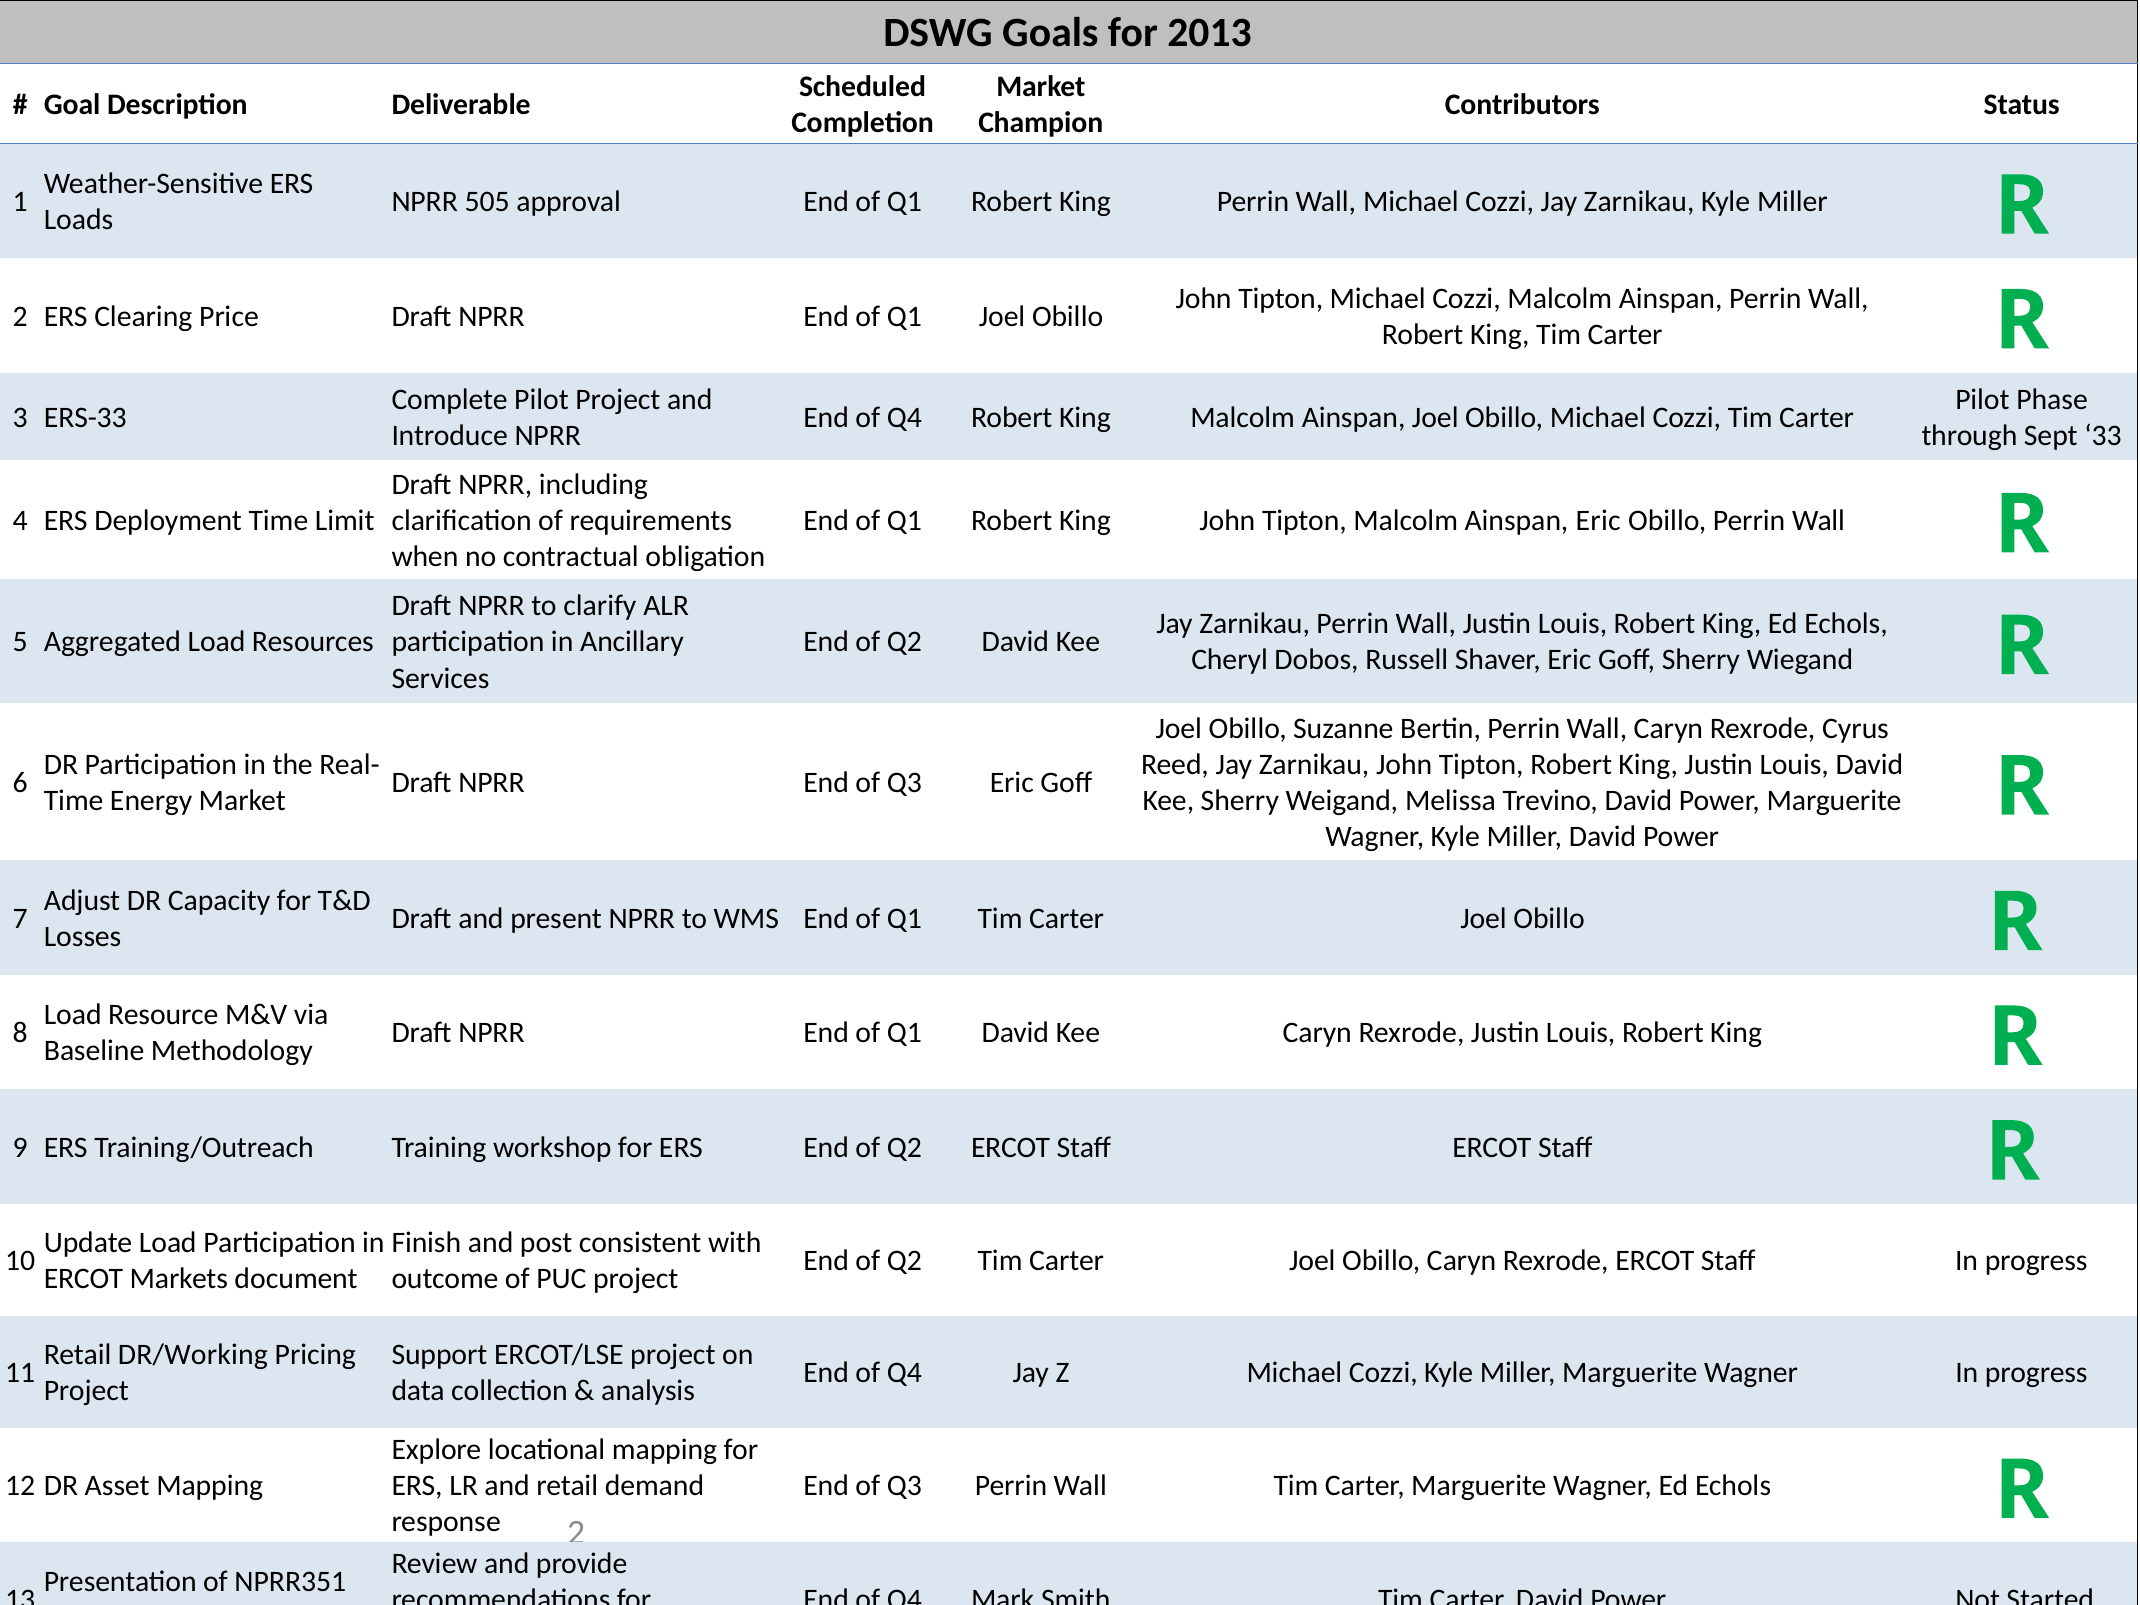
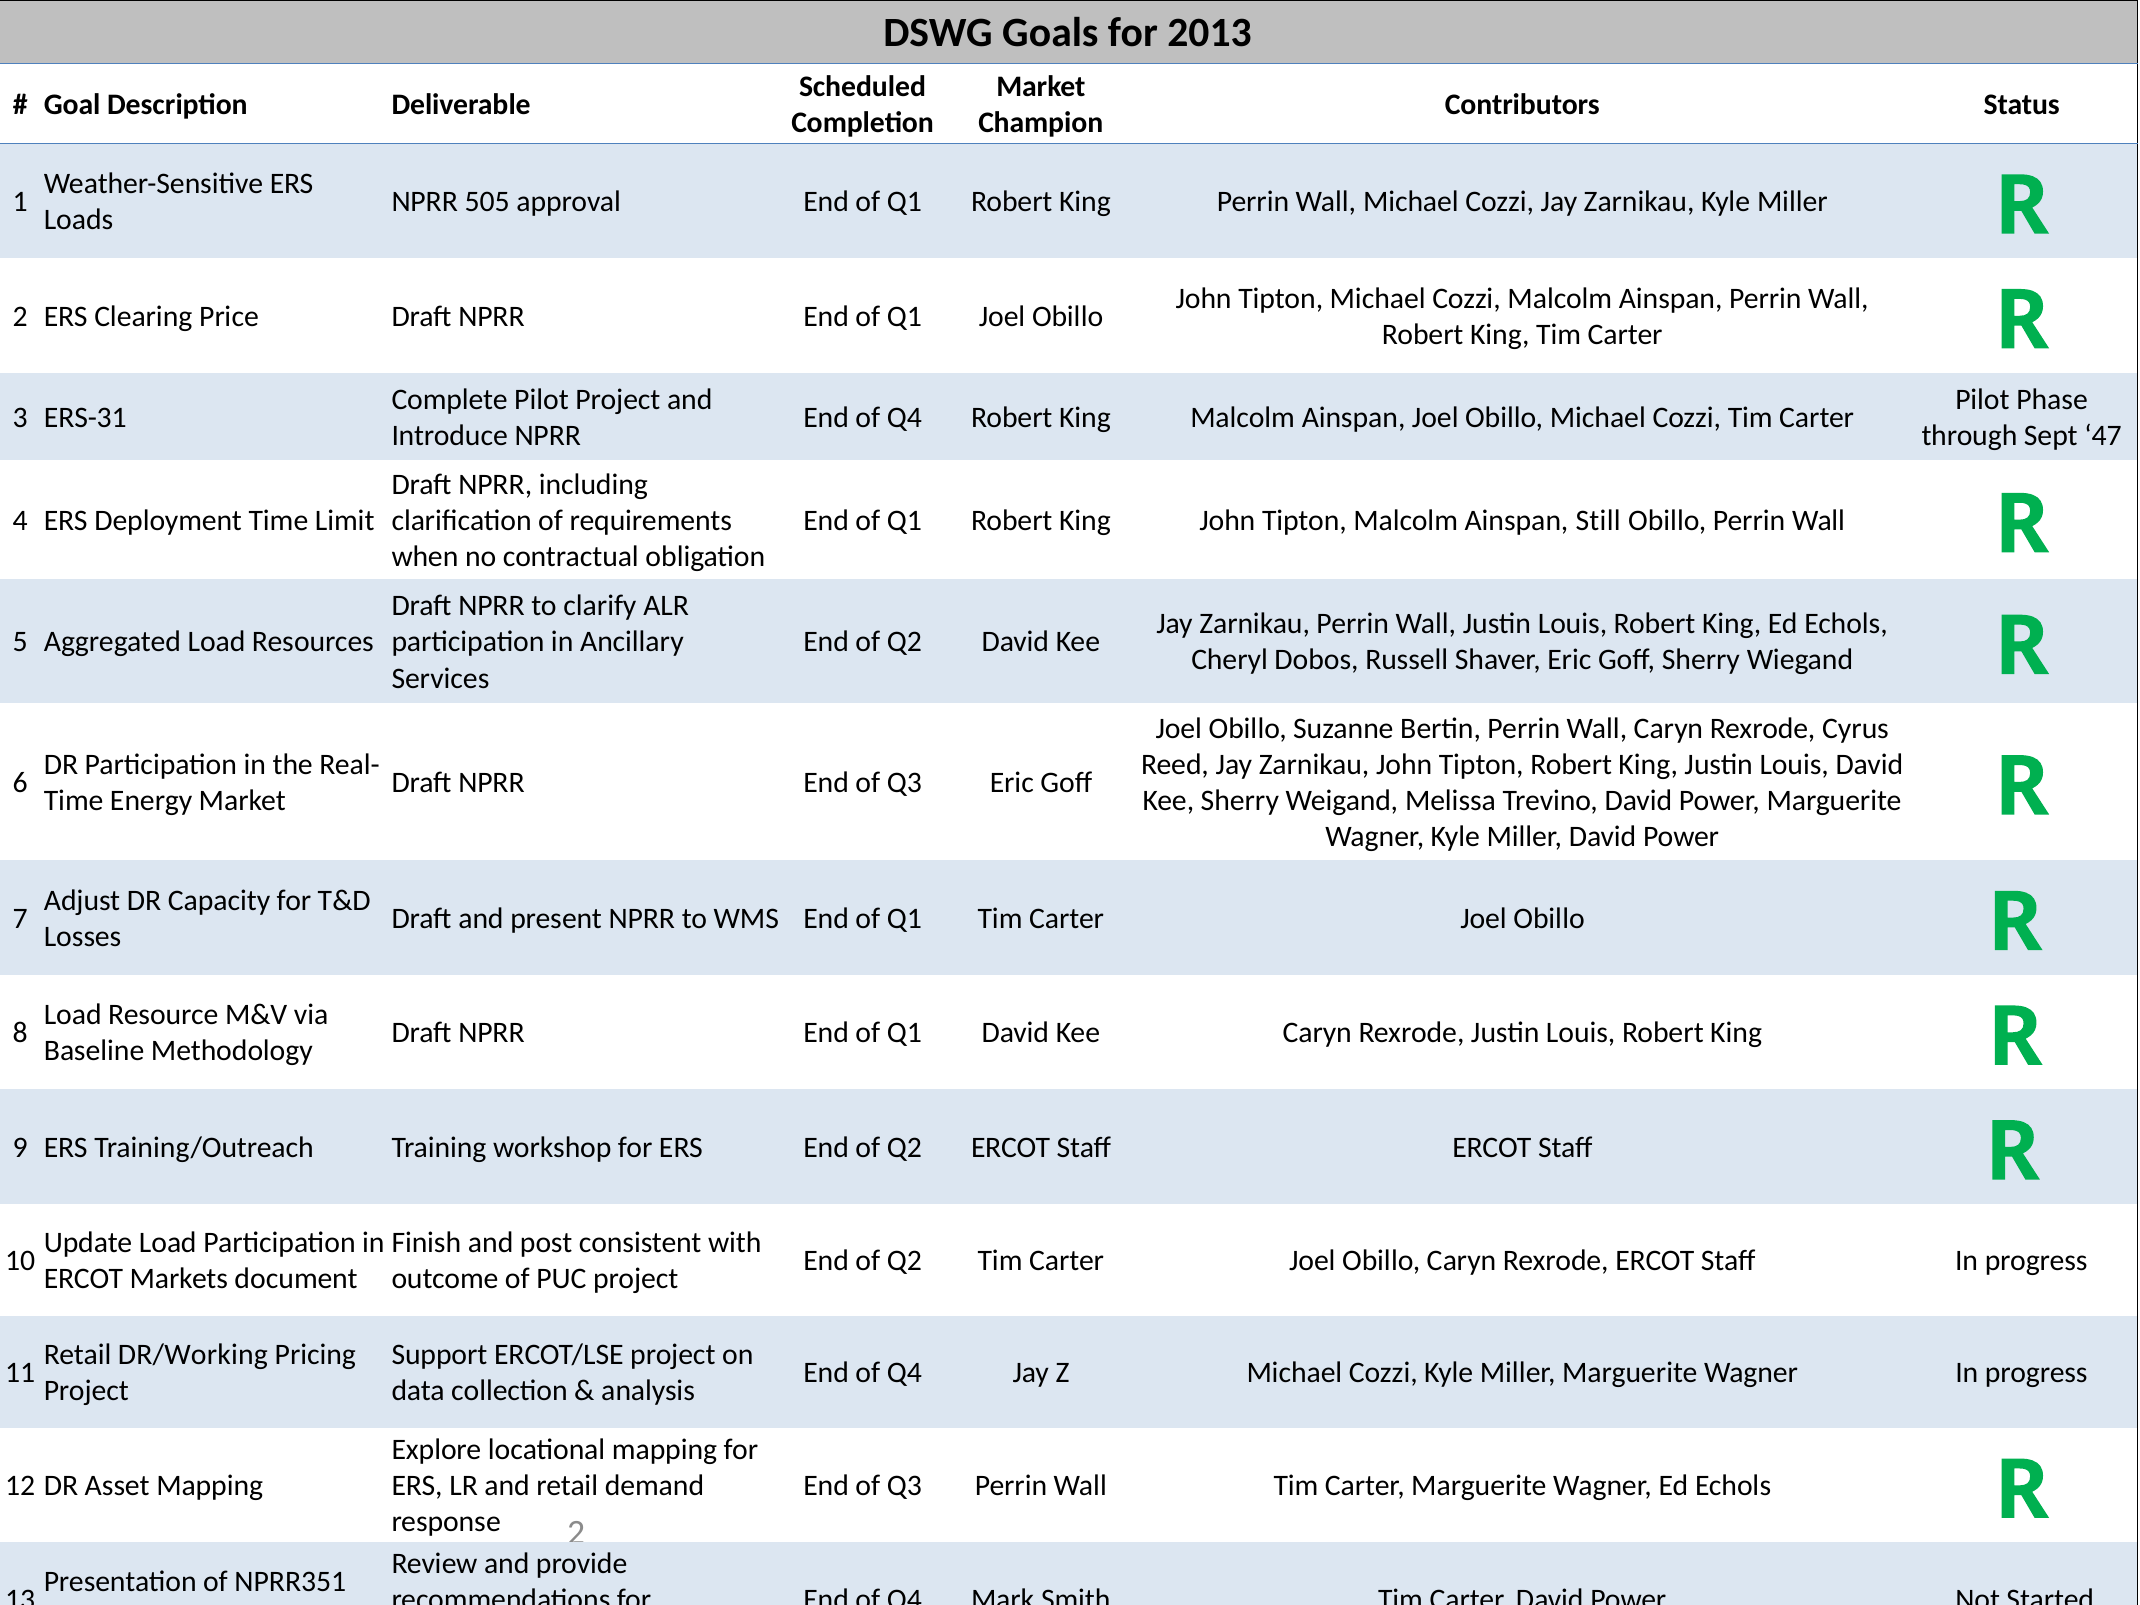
ERS-33: ERS-33 -> ERS-31 (85, 417)
33: 33 -> 47 (2103, 435)
Ainspan Eric: Eric -> Still (1598, 520)
